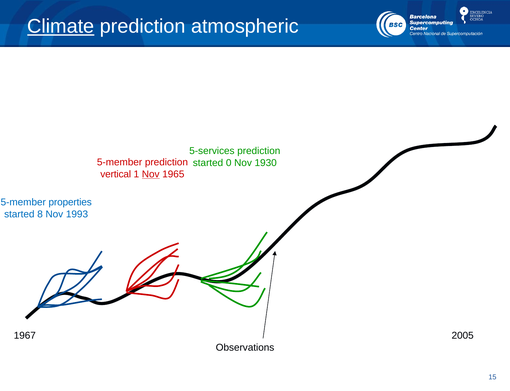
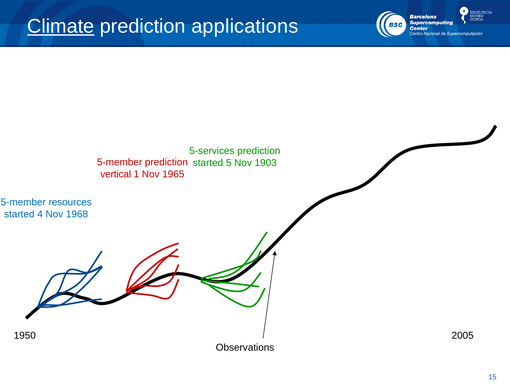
atmospheric: atmospheric -> applications (245, 26)
0: 0 -> 5 (229, 163)
1930: 1930 -> 1903 (266, 163)
Nov underline: present -> none (151, 174)
properties: properties -> resources (70, 203)
8: 8 -> 4 (40, 214)
1993: 1993 -> 1968 (77, 214)
1967: 1967 -> 1950 (25, 336)
